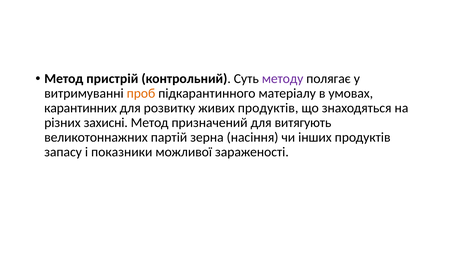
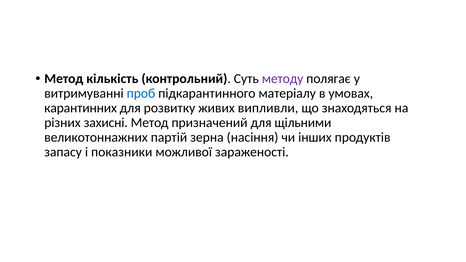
пристрій: пристрій -> кількість (112, 79)
проб colour: orange -> blue (141, 93)
живих продуктів: продуктів -> випливли (268, 108)
витягують: витягують -> щільними (303, 123)
